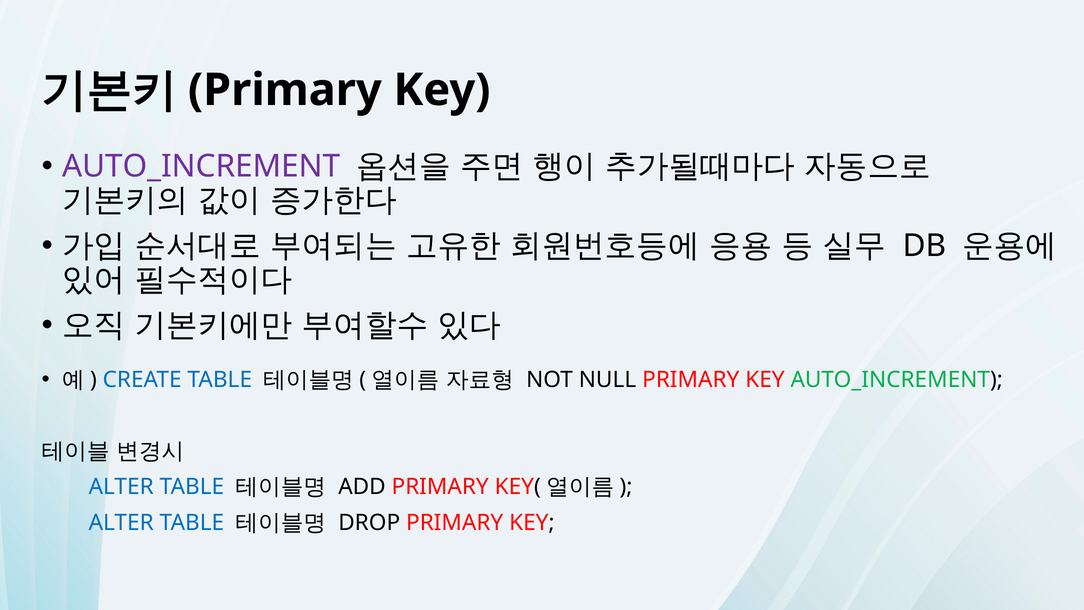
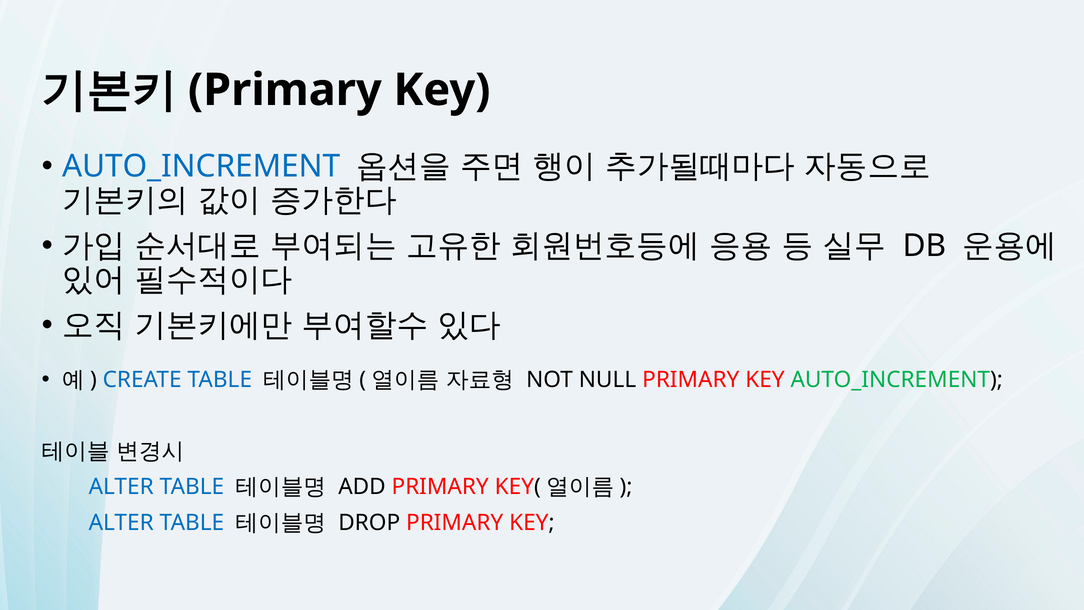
AUTO_INCREMENT colour: purple -> blue (201, 166)
